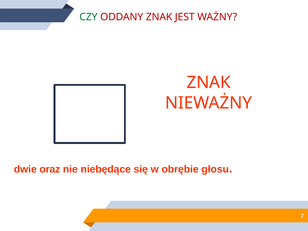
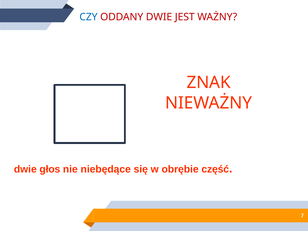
CZY colour: green -> blue (88, 17)
ODDANY ZNAK: ZNAK -> DWIE (159, 17)
oraz: oraz -> głos (50, 169)
głosu: głosu -> część (215, 169)
